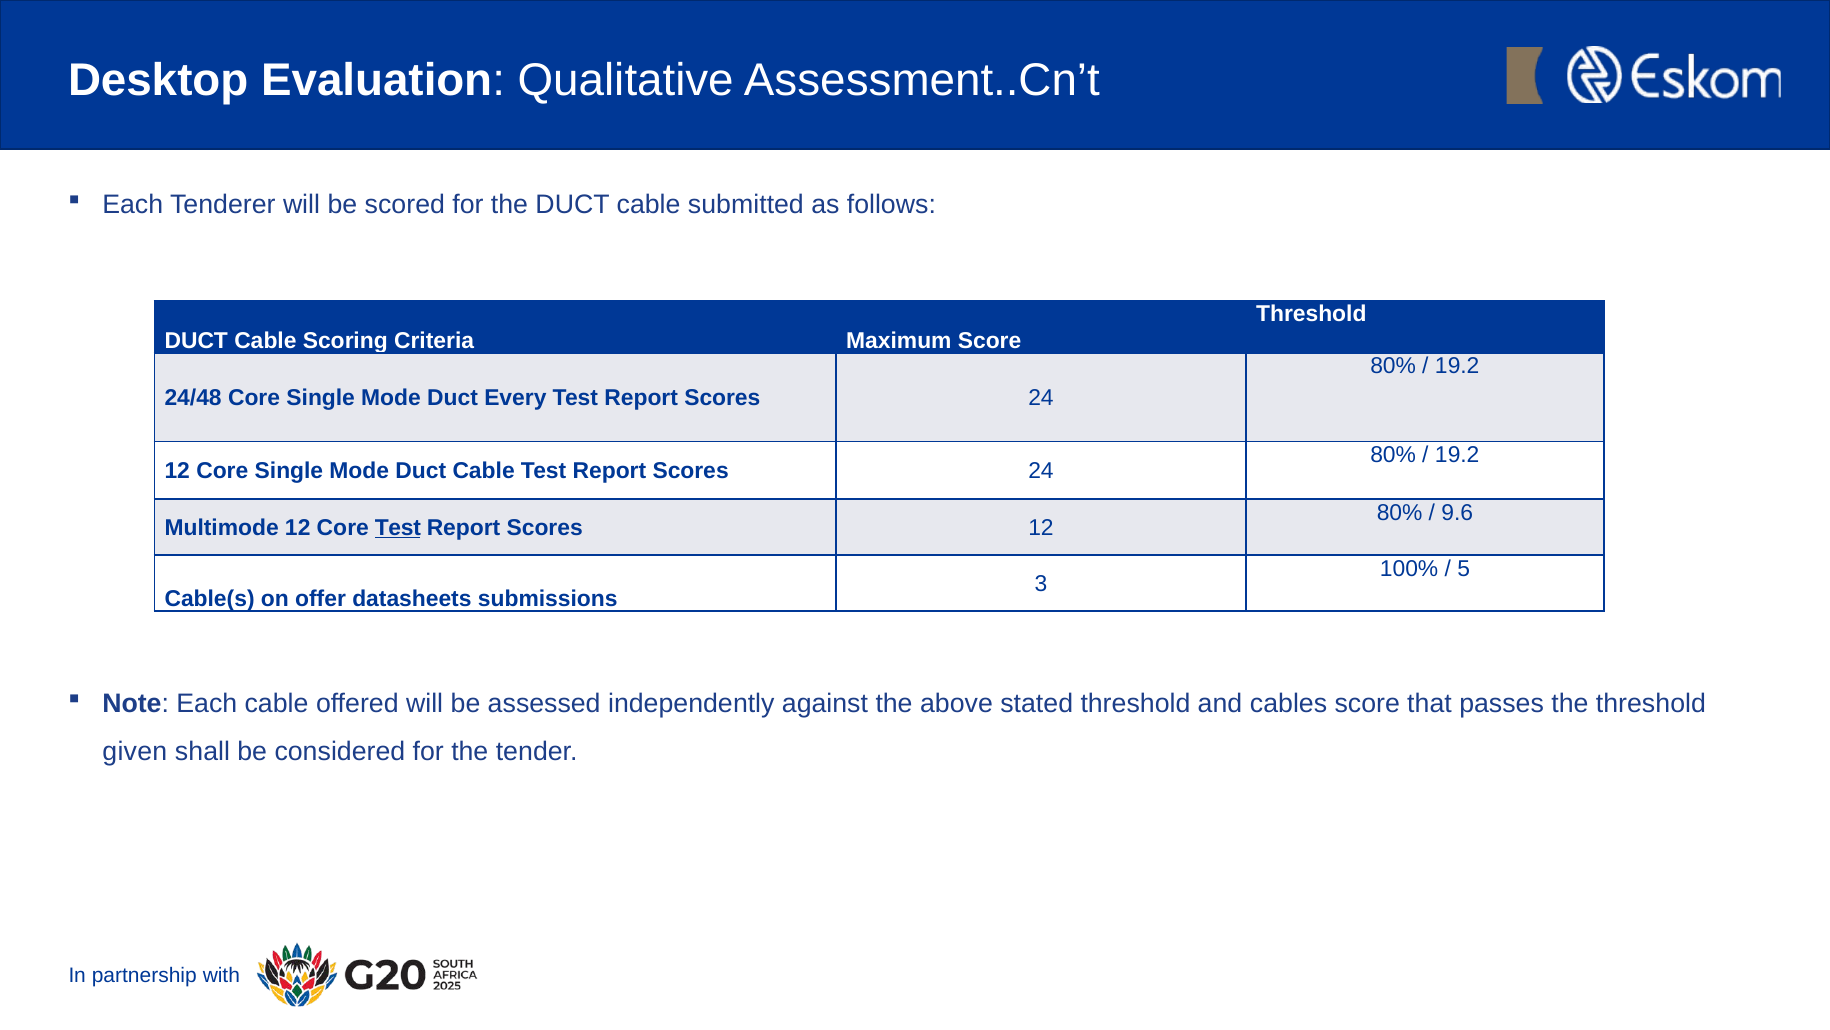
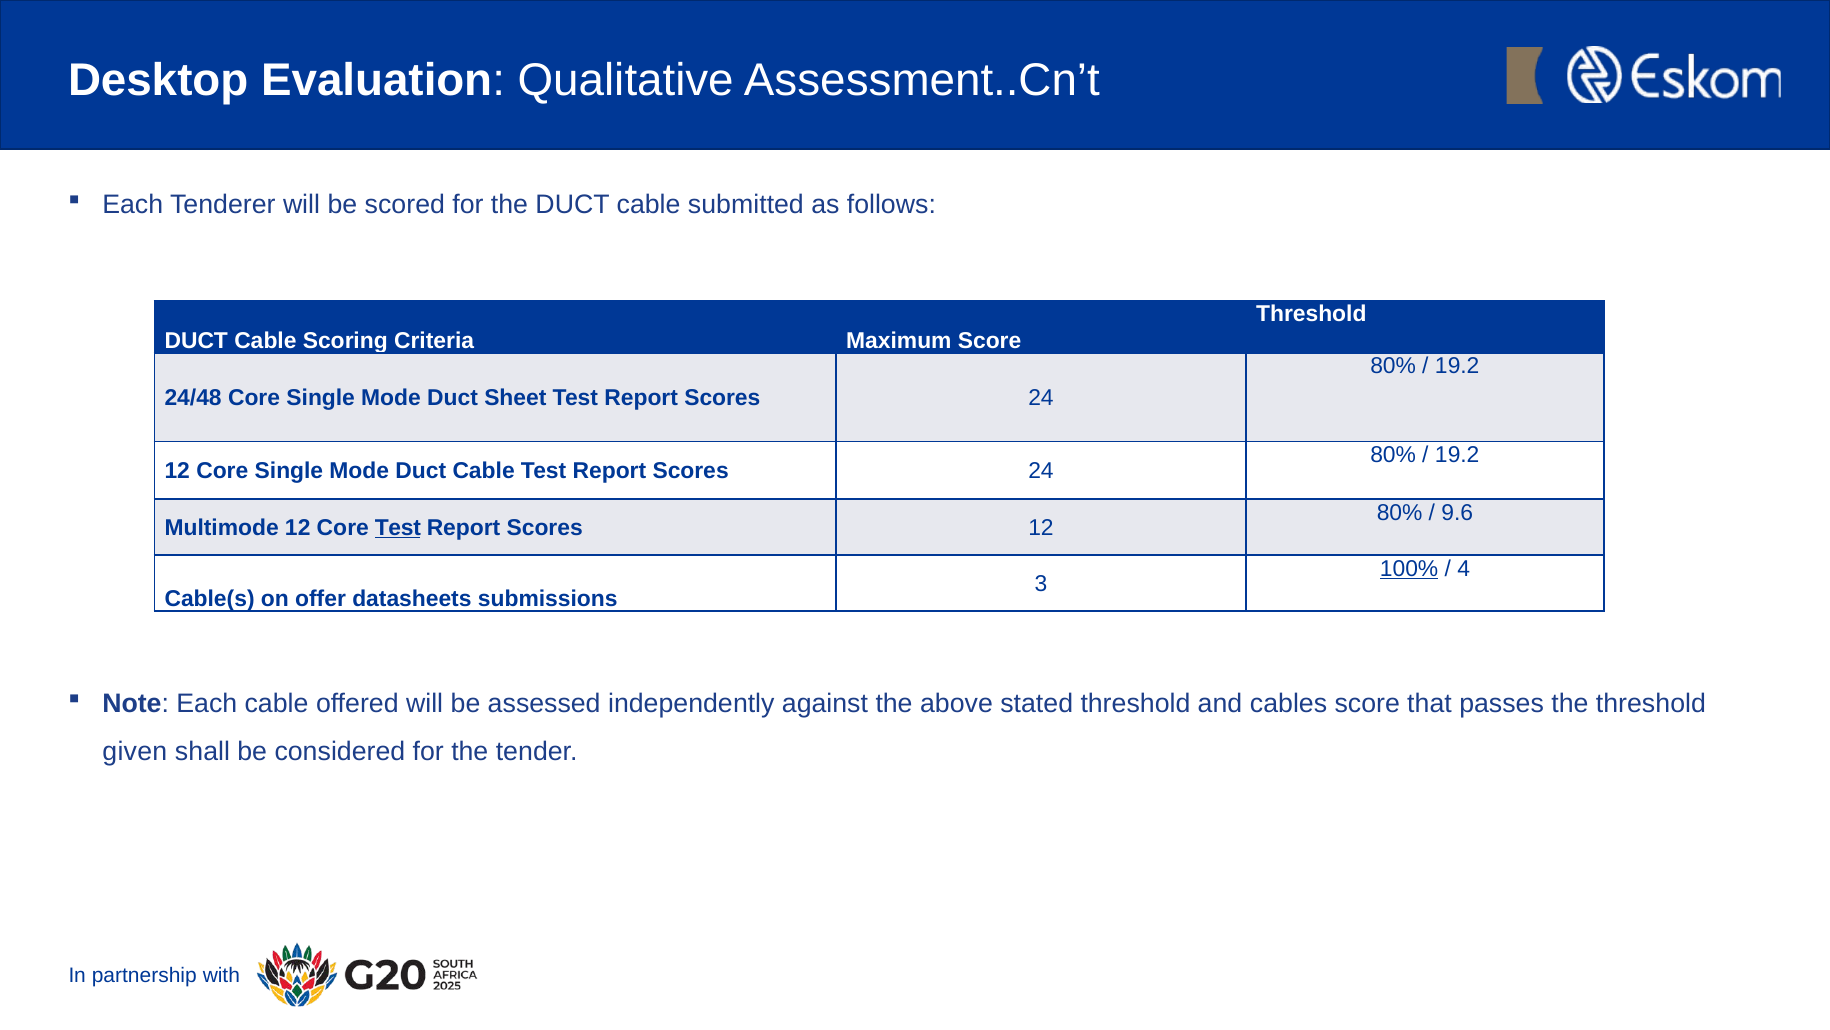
Every: Every -> Sheet (515, 398)
100% underline: none -> present (1409, 568)
5: 5 -> 4 (1464, 568)
